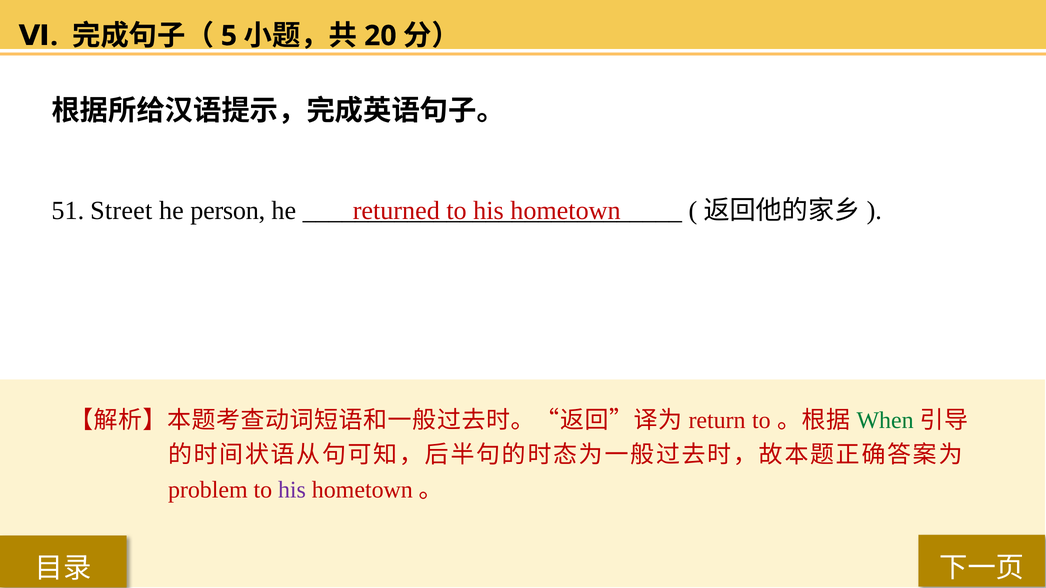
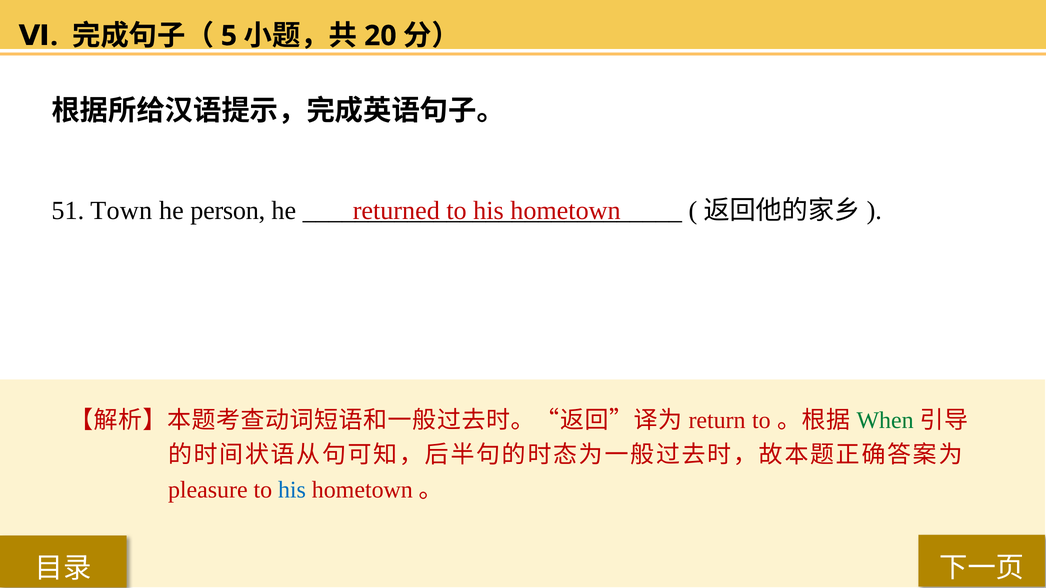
Street: Street -> Town (121, 211)
problem: problem -> pleasure (208, 490)
his colour: purple -> blue (292, 490)
